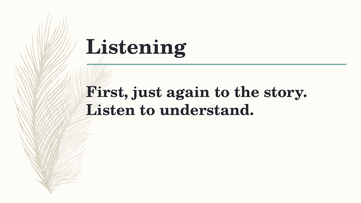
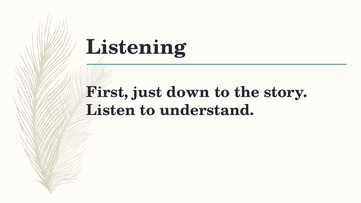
again: again -> down (188, 92)
